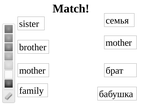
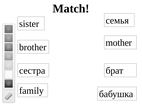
mother: mother -> сестра (32, 70)
